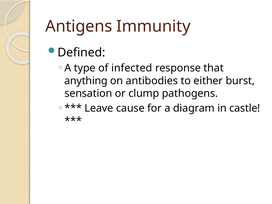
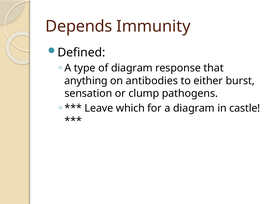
Antigens: Antigens -> Depends (79, 26)
of infected: infected -> diagram (132, 68)
cause: cause -> which (130, 108)
